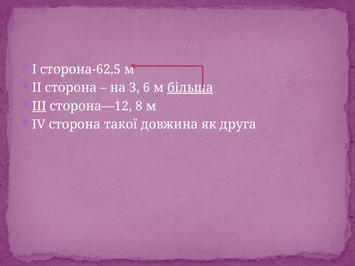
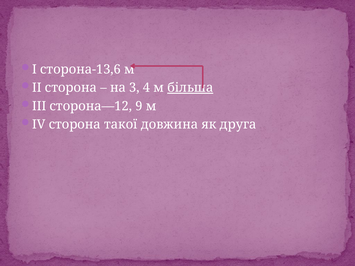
сторона-62,5: сторона-62,5 -> сторона-13,6 (81, 69)
6: 6 -> 4 (146, 88)
ІІІ underline: present -> none (39, 106)
8: 8 -> 9 (139, 106)
